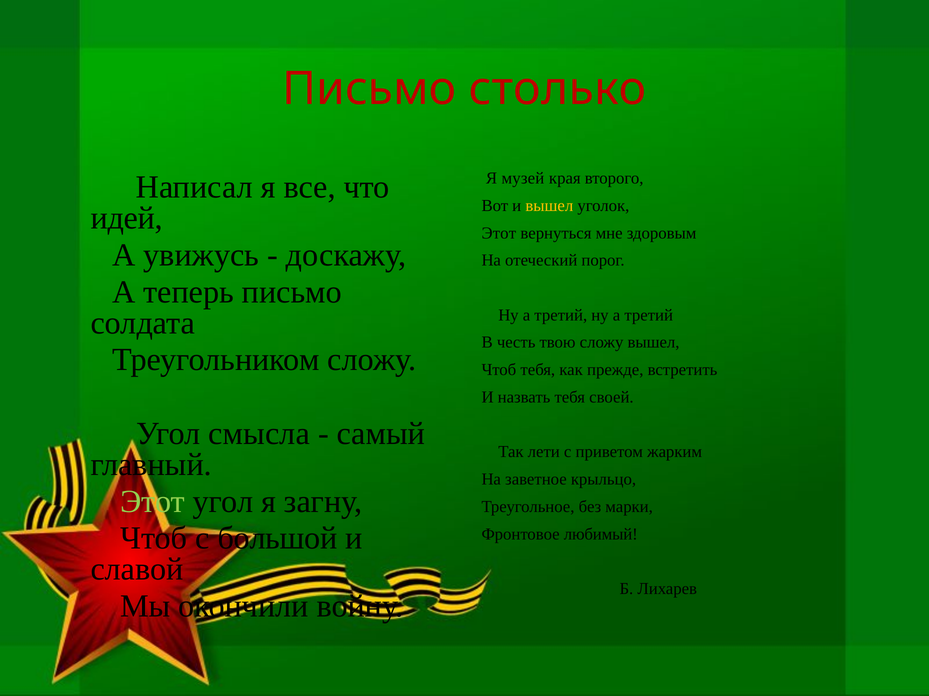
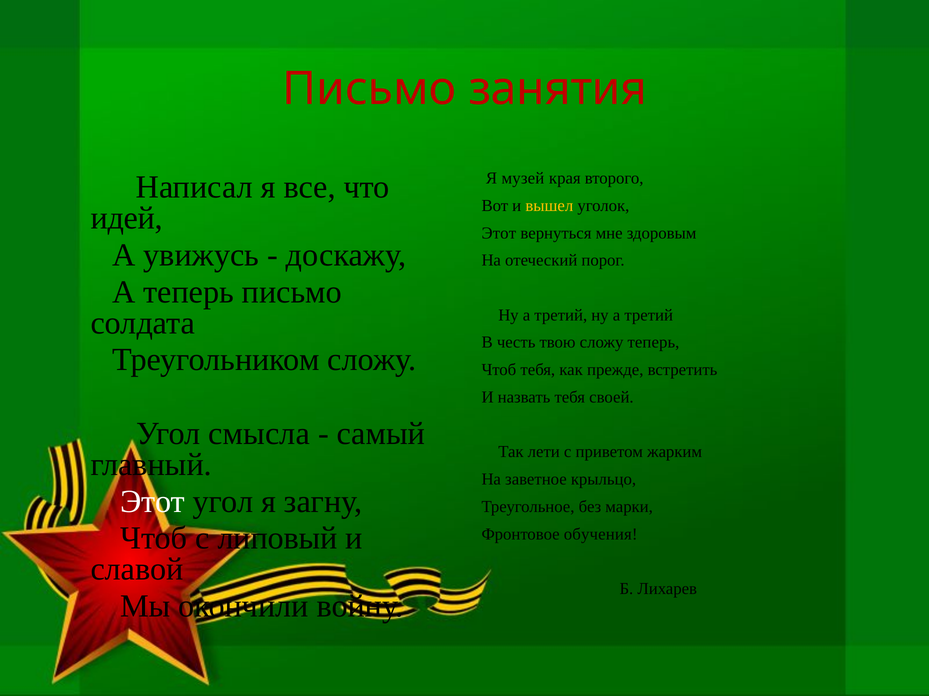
столько: столько -> занятия (558, 89)
сложу вышел: вышел -> теперь (654, 343)
Этот colour: light green -> white (153, 502)
большой: большой -> липовый (277, 539)
любимый: любимый -> обучения (601, 535)
